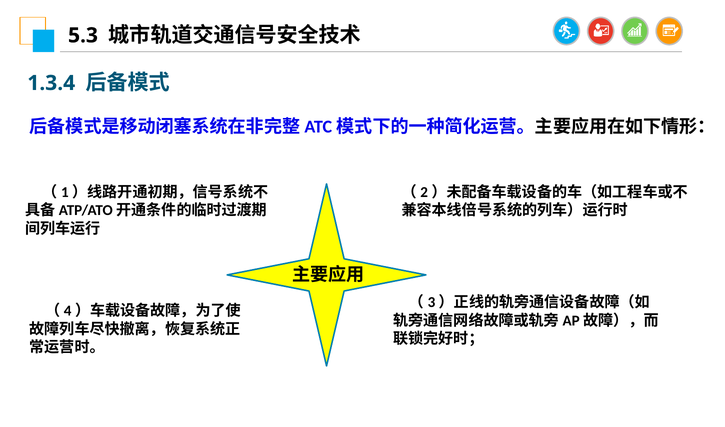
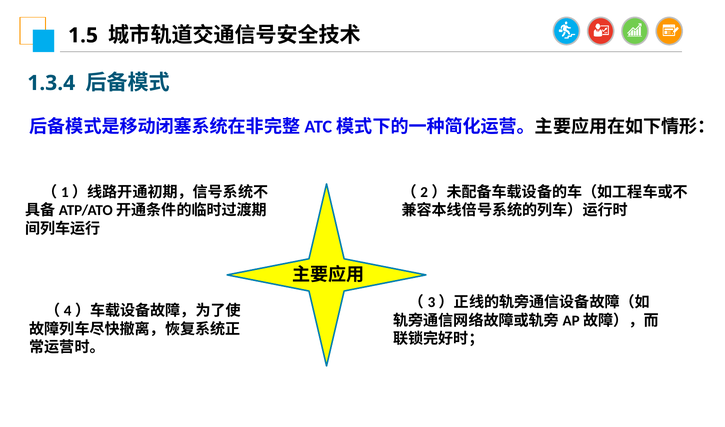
5.3: 5.3 -> 1.5 (83, 35)
